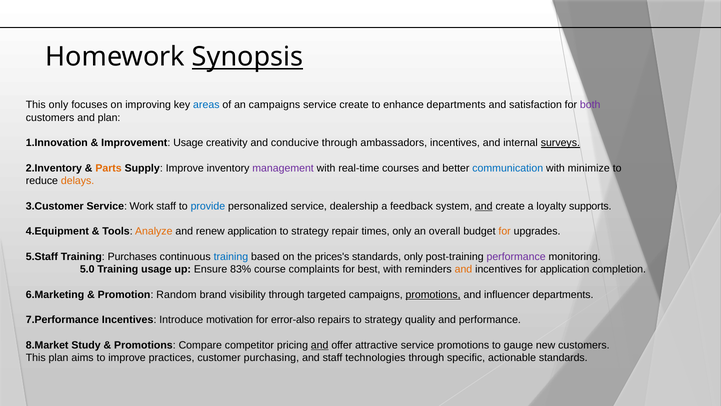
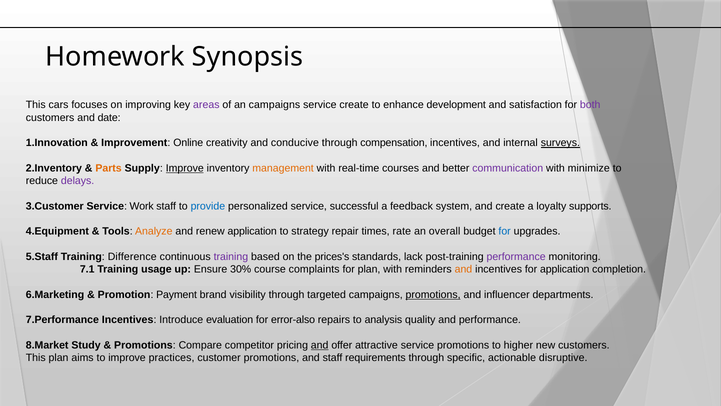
Synopsis underline: present -> none (248, 57)
This only: only -> cars (59, 105)
areas colour: blue -> purple (206, 105)
enhance departments: departments -> development (456, 105)
and plan: plan -> date (109, 118)
Improvement Usage: Usage -> Online (188, 143)
ambassadors: ambassadors -> compensation (394, 143)
Improve underline: none -> present (185, 168)
management colour: purple -> orange (283, 168)
communication colour: blue -> purple (508, 168)
delays colour: orange -> purple (78, 181)
dealership: dealership -> successful (354, 206)
and underline: present -> none (484, 206)
times only: only -> rate (402, 231)
for colour: orange -> blue (505, 231)
Purchases: Purchases -> Difference (132, 256)
training colour: blue -> purple (231, 256)
standards only: only -> lack (413, 256)
5.0: 5.0 -> 7.1 (87, 269)
83%: 83% -> 30% (241, 269)
for best: best -> plan (369, 269)
Random: Random -> Payment (177, 294)
motivation: motivation -> evaluation (230, 320)
repairs to strategy: strategy -> analysis (383, 320)
gauge: gauge -> higher (518, 345)
customer purchasing: purchasing -> promotions (271, 357)
technologies: technologies -> requirements (375, 357)
actionable standards: standards -> disruptive (563, 357)
